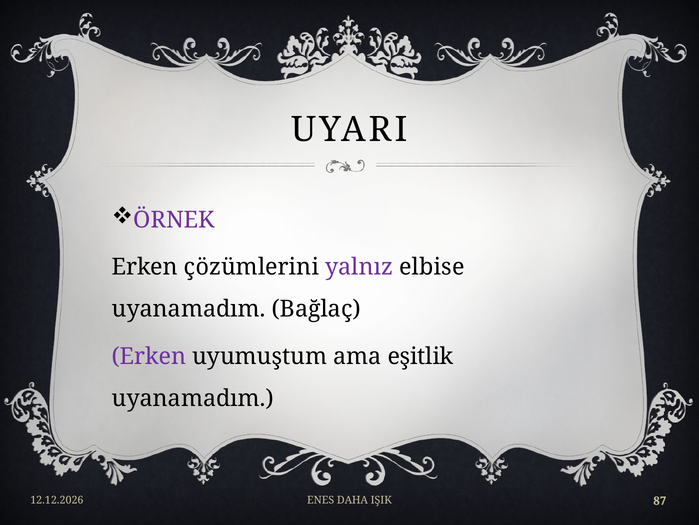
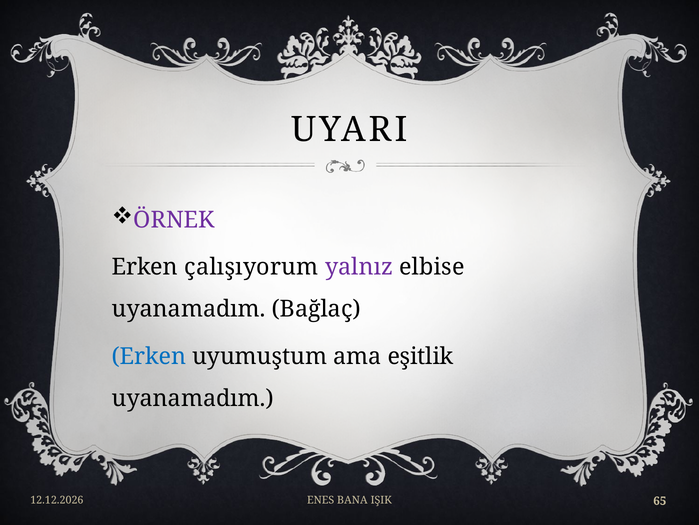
çözümlerini: çözümlerini -> çalışıyorum (251, 267)
Erken colour: purple -> blue (149, 356)
DAHA: DAHA -> BANA (352, 500)
87: 87 -> 65 (660, 500)
